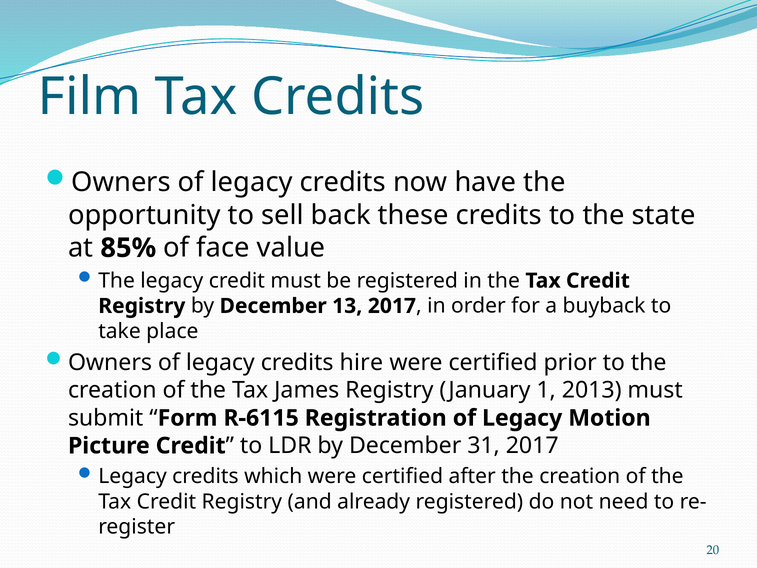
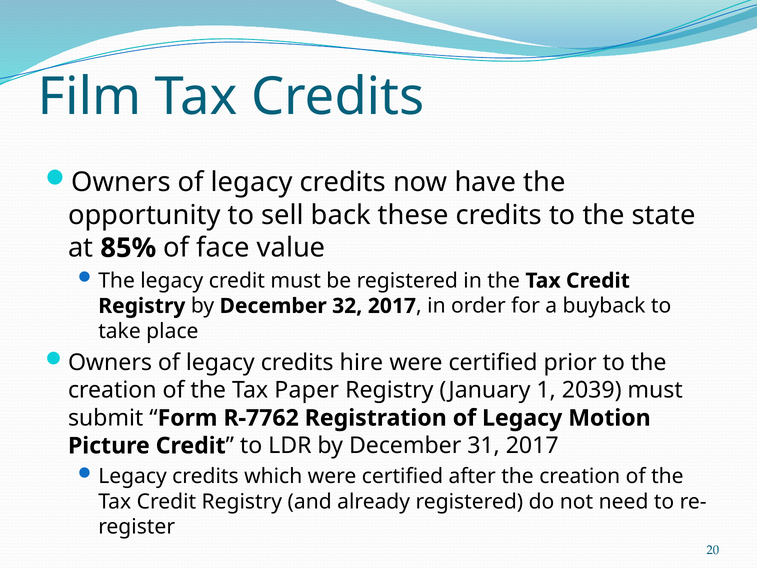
13: 13 -> 32 (347, 306)
James: James -> Paper (307, 390)
2013: 2013 -> 2039 (592, 390)
R-6115: R-6115 -> R-7762 (261, 418)
